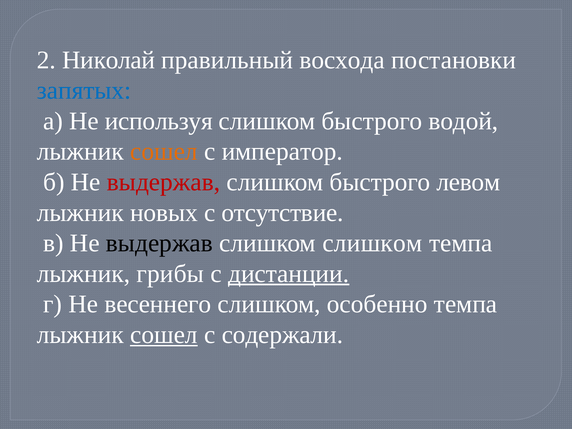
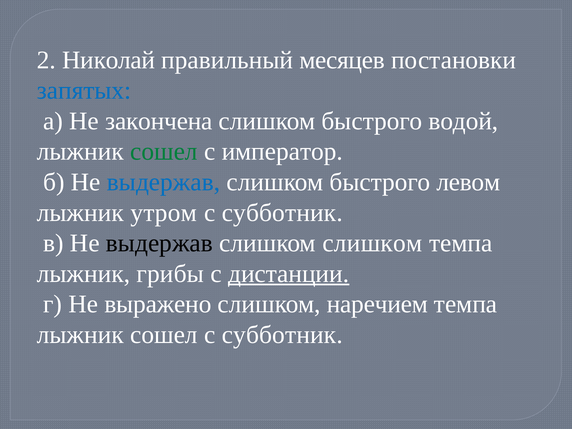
восхода: восхода -> месяцев (342, 60)
используя: используя -> закончена (159, 121)
сошел colour: orange -> green (164, 152)
выдержав colour: red -> blue (164, 182)
новых: новых -> утром (164, 213)
отсутствие: отсутствие -> субботник (282, 213)
весеннего: весеннего -> выражено (158, 304)
особенно: особенно -> наречием (377, 304)
сошел underline: present -> none (164, 335)
содержали: содержали -> субботник (282, 335)
